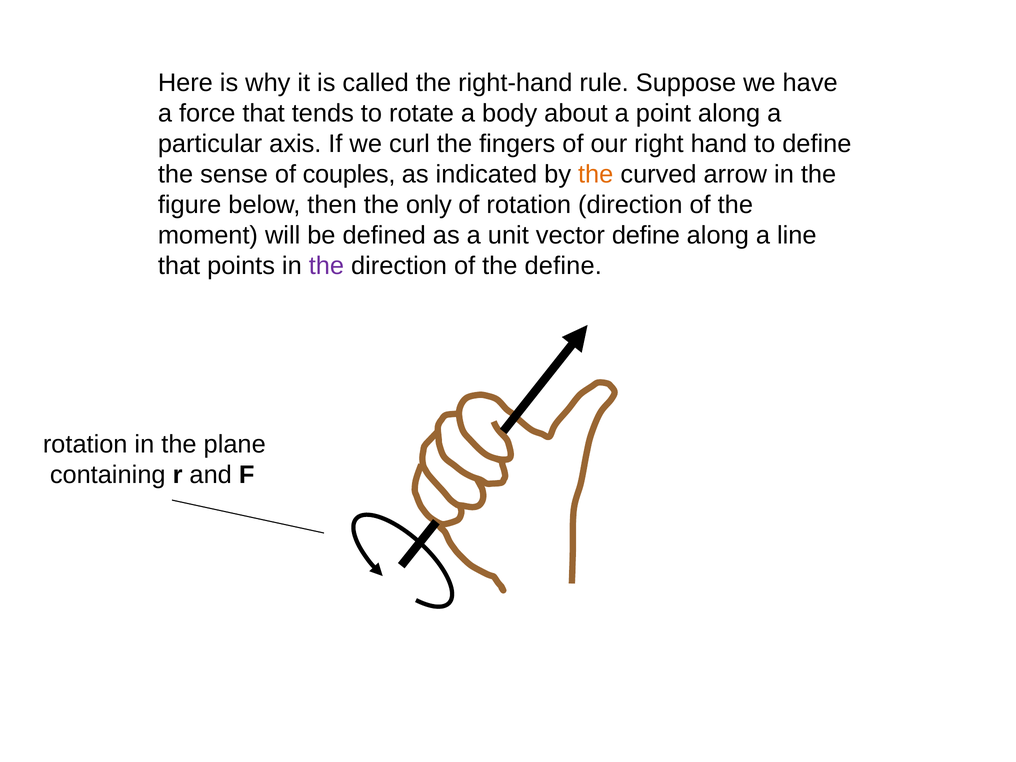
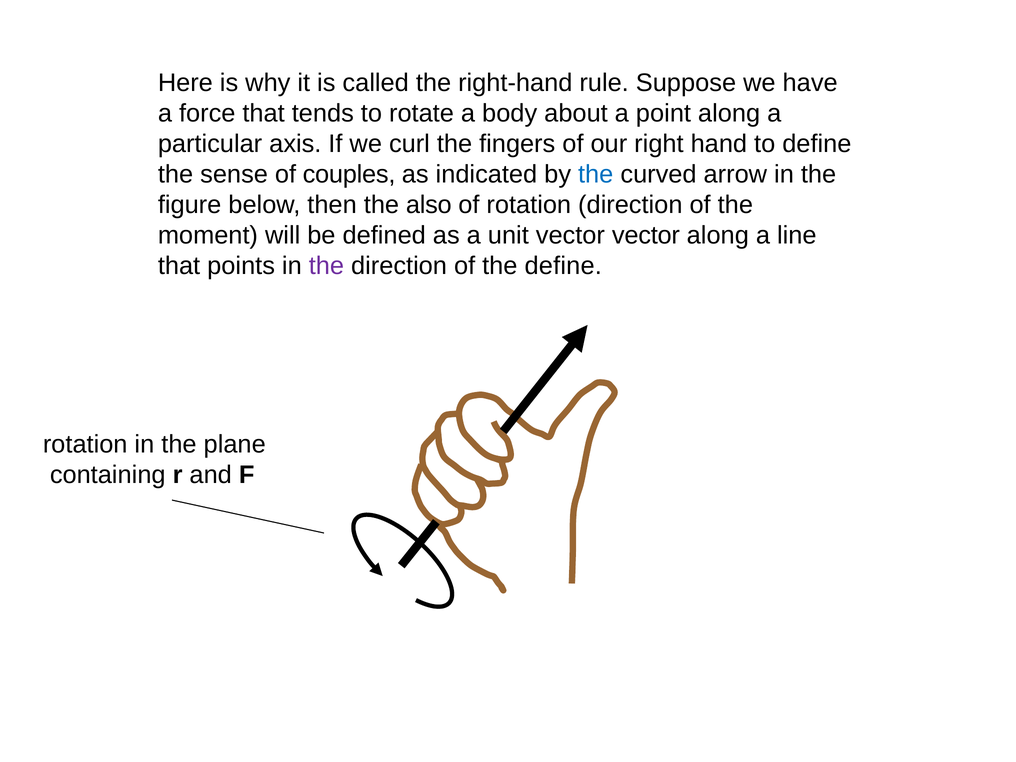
the colour: orange -> blue (596, 174)
only: only -> also (429, 205)
vector define: define -> vector (646, 235)
